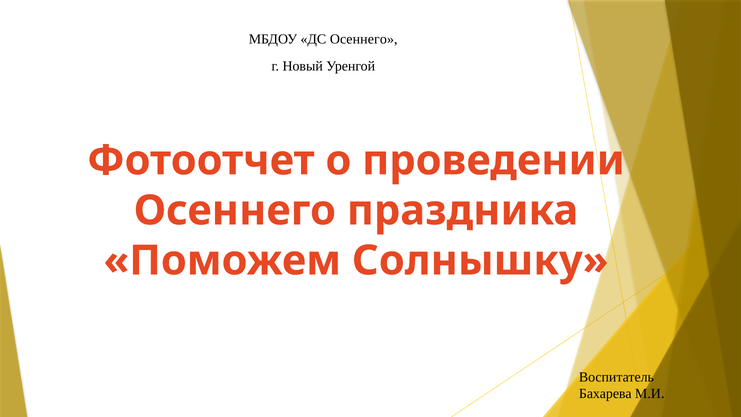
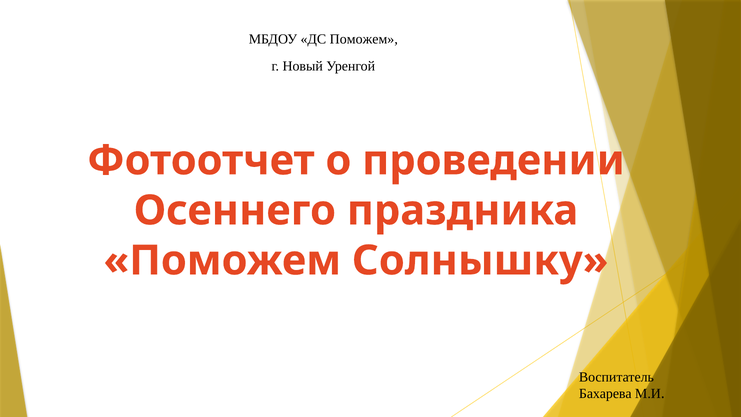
ДС Осеннего: Осеннего -> Поможем (364, 39)
